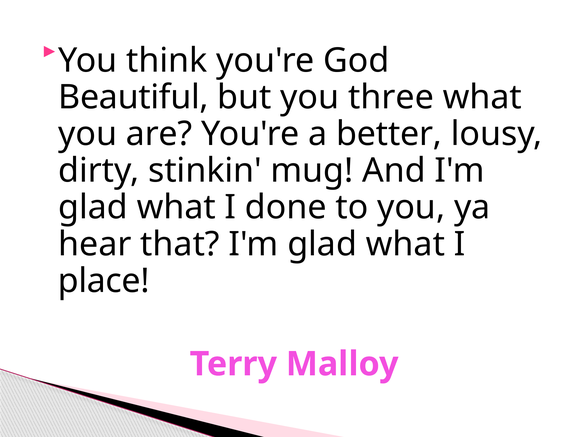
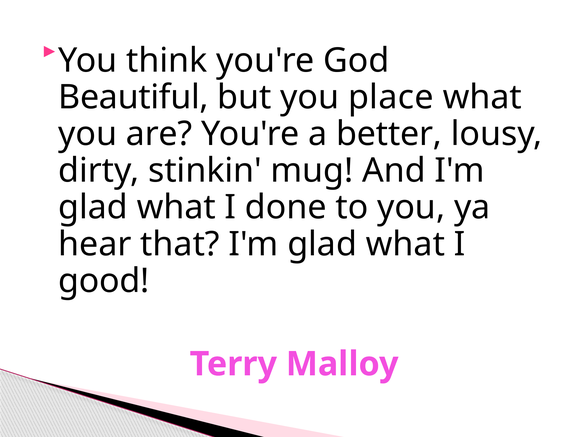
three: three -> place (391, 97)
place: place -> good (104, 281)
